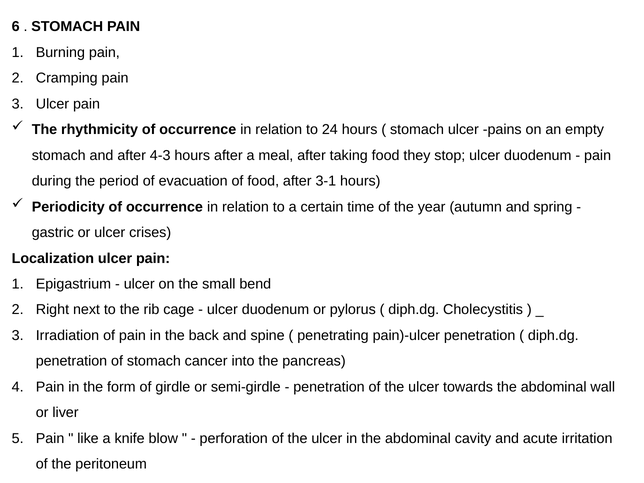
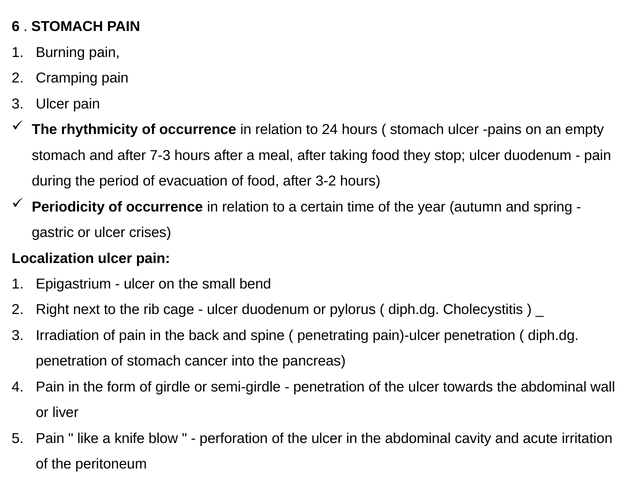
4-3: 4-3 -> 7-3 (160, 155)
3-1: 3-1 -> 3-2 (326, 181)
